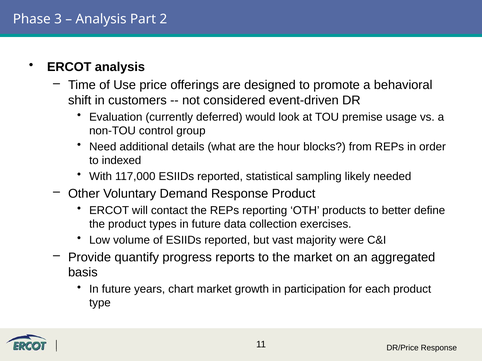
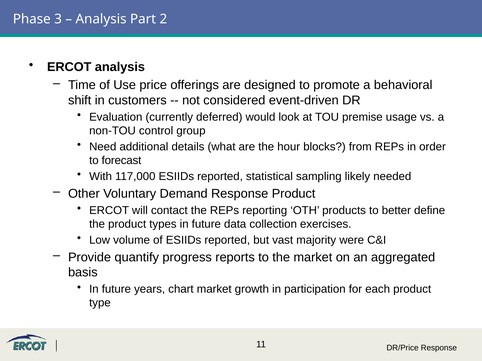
indexed: indexed -> forecast (121, 161)
